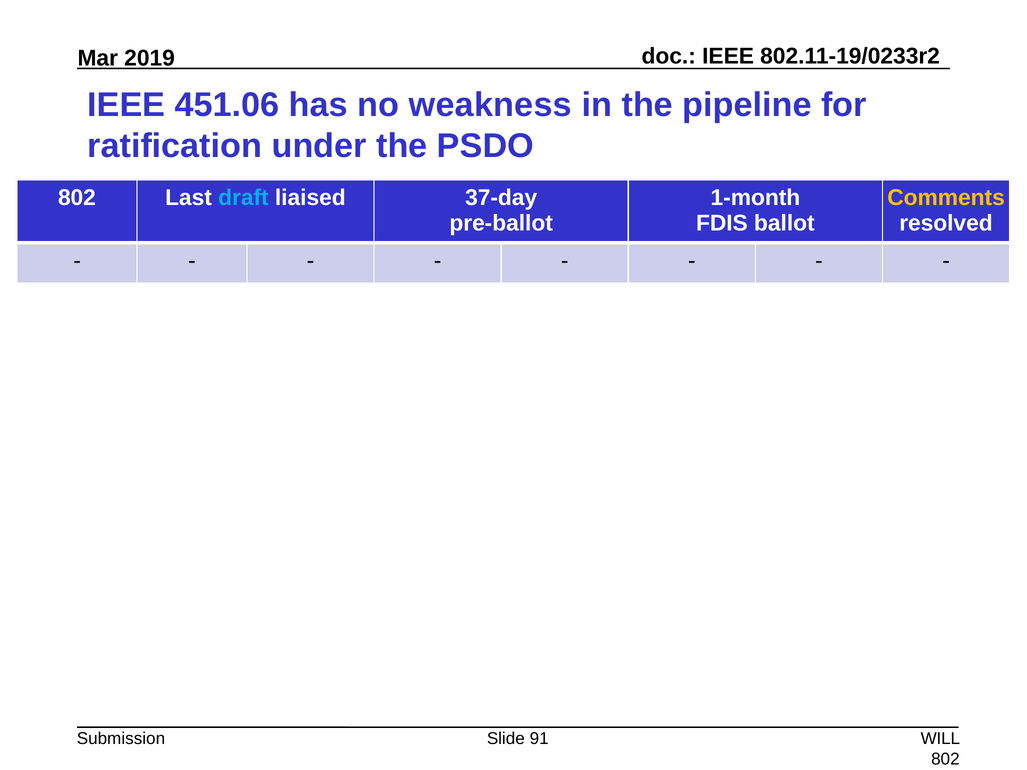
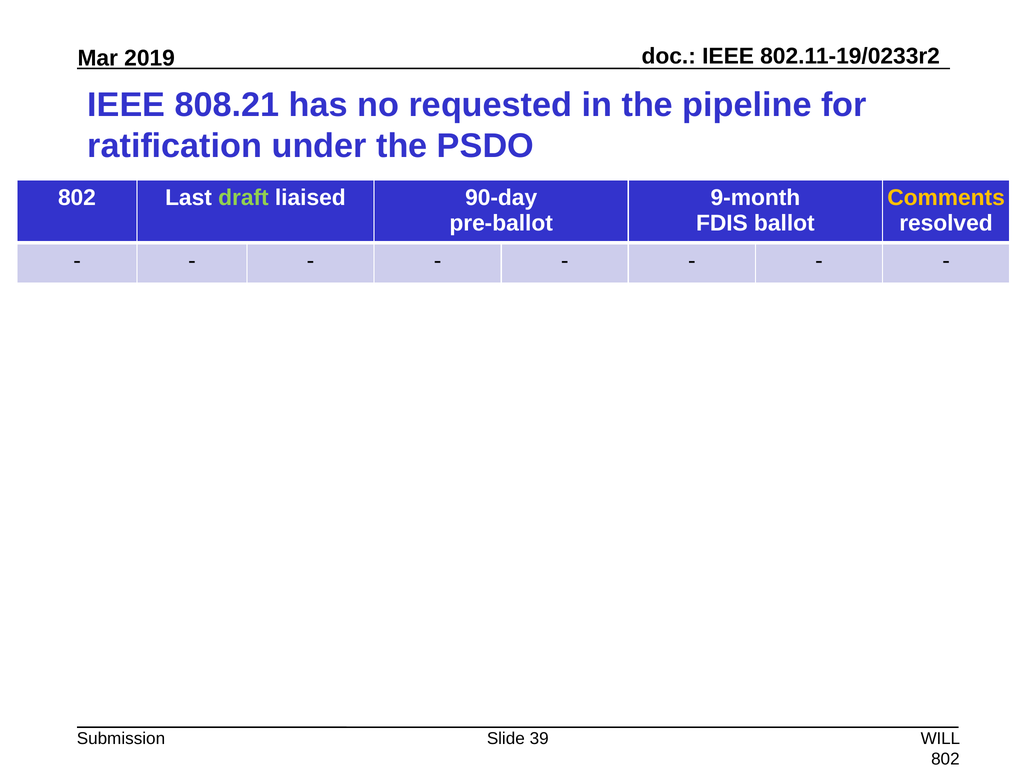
451.06: 451.06 -> 808.21 (227, 105)
weakness: weakness -> requested (490, 105)
draft colour: light blue -> light green (243, 198)
37-day: 37-day -> 90-day (501, 198)
1-month: 1-month -> 9-month (755, 198)
91: 91 -> 39 (539, 739)
